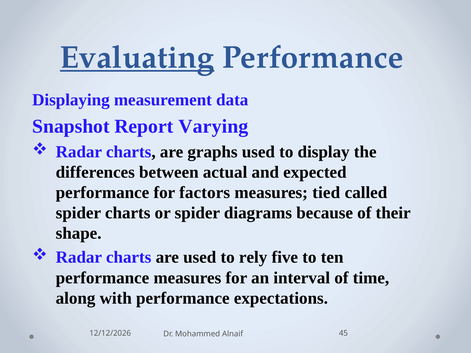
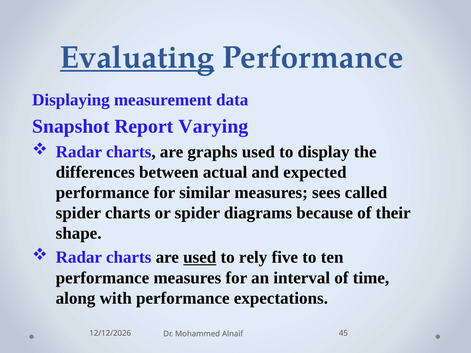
factors: factors -> similar (205, 193)
tied: tied -> sees (326, 193)
used underline: none -> present (200, 258)
